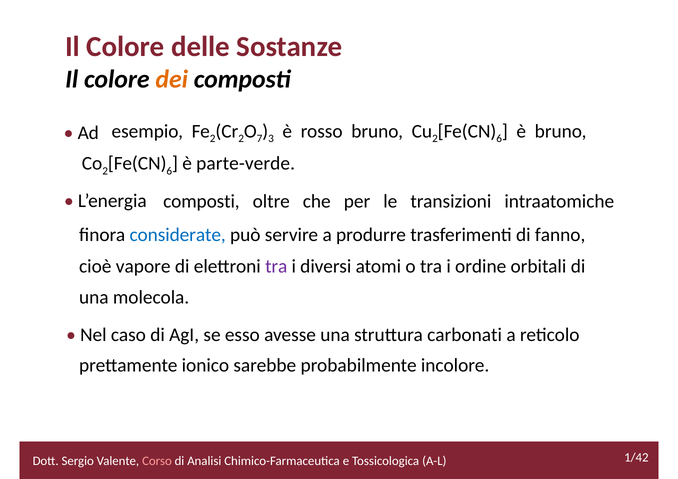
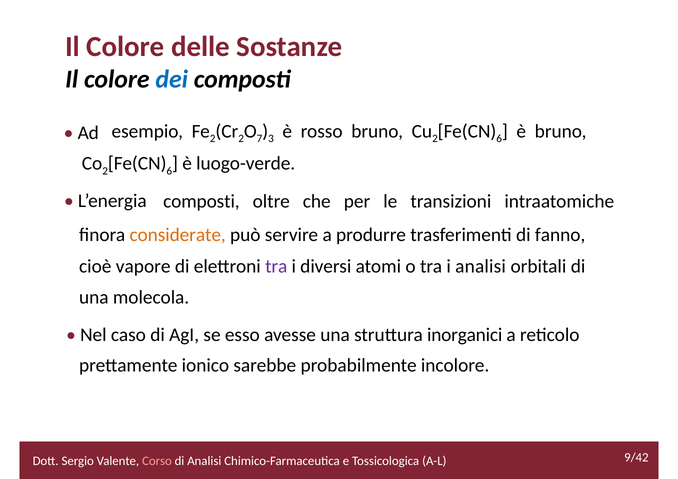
dei colour: orange -> blue (172, 79)
parte-verde: parte-verde -> luogo-verde (246, 163)
considerate colour: blue -> orange (178, 235)
i ordine: ordine -> analisi (481, 266)
carbonati: carbonati -> inorganici (465, 335)
1/42: 1/42 -> 9/42 (636, 458)
